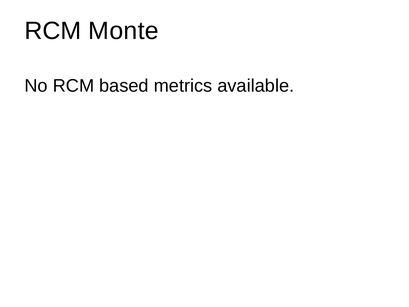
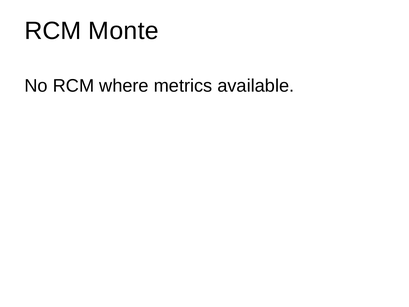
based: based -> where (124, 86)
